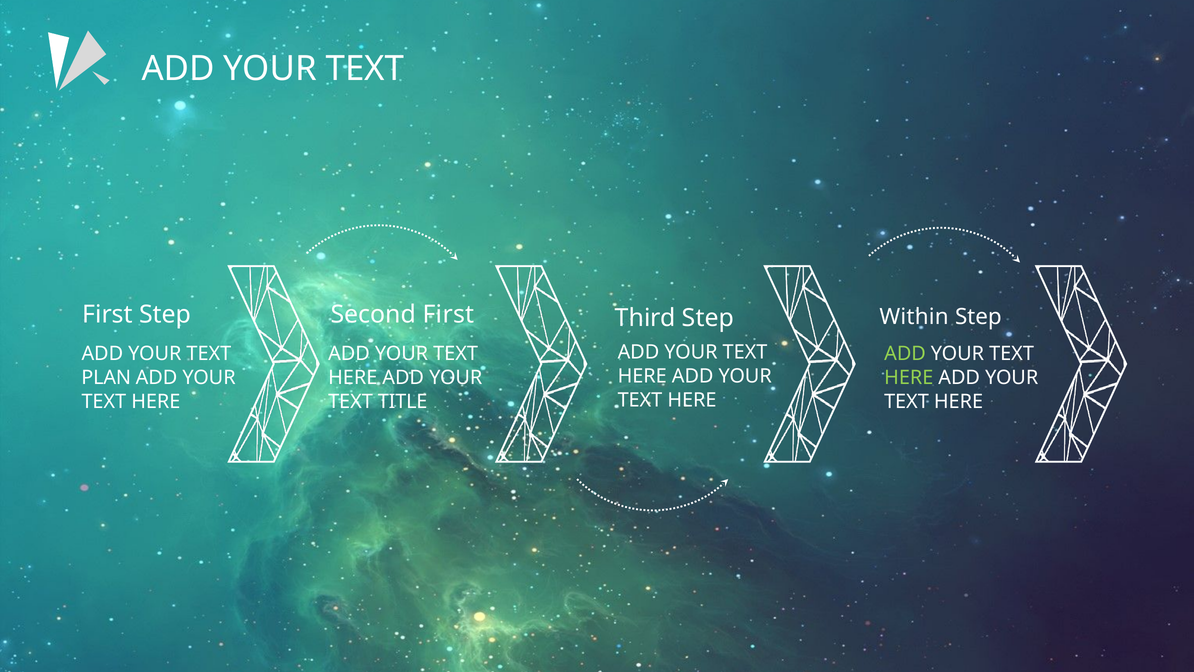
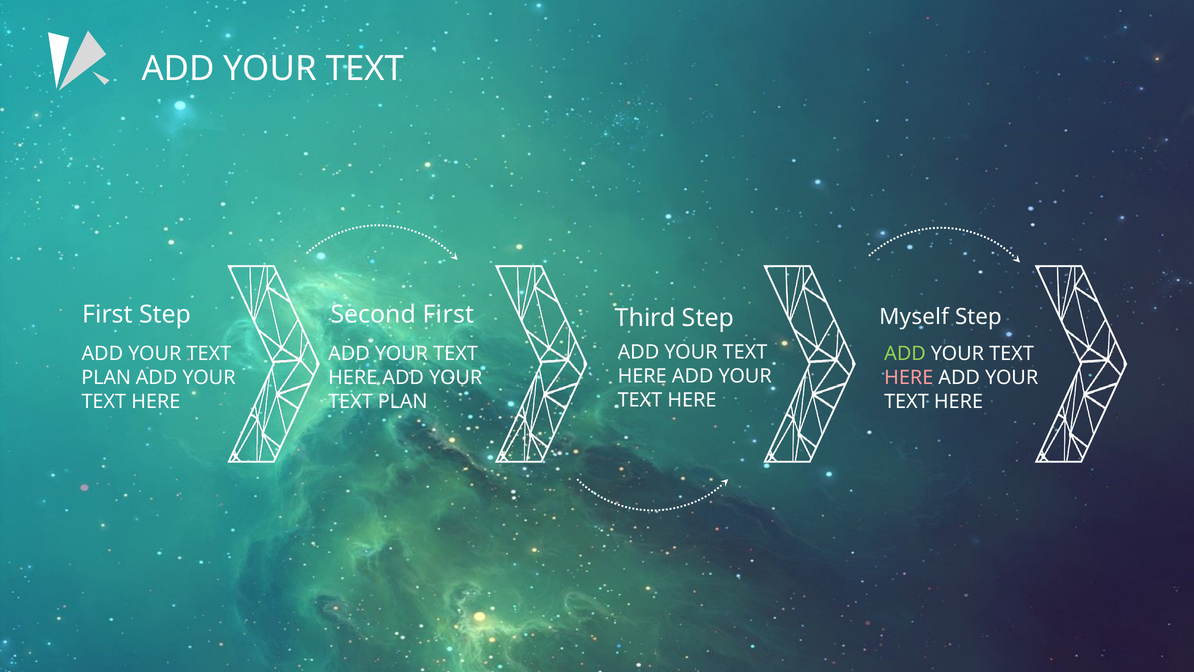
Within: Within -> Myself (914, 316)
HERE colour: light green -> pink (909, 377)
TITLE: TITLE -> PLAN (403, 401)
